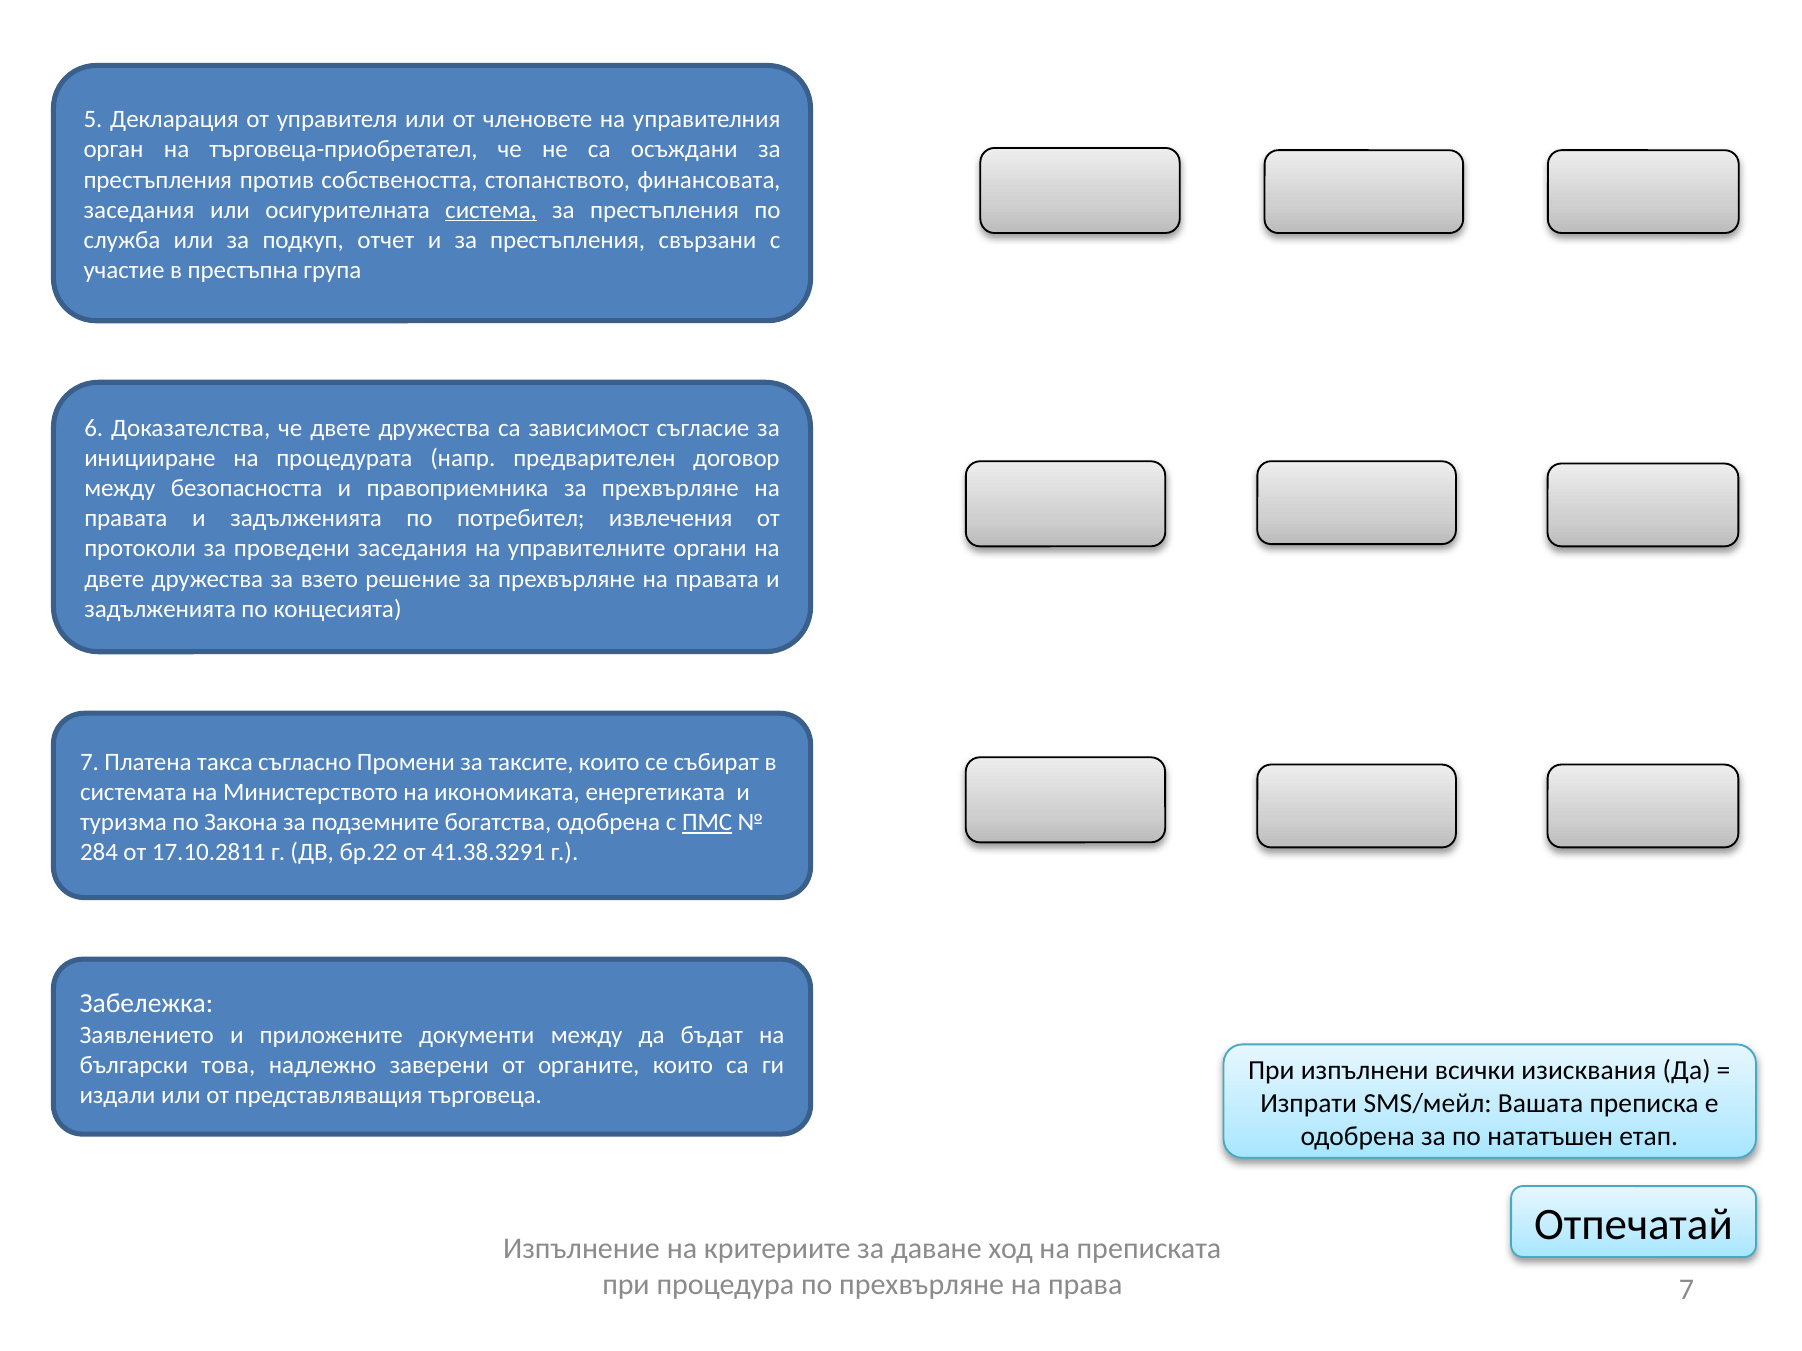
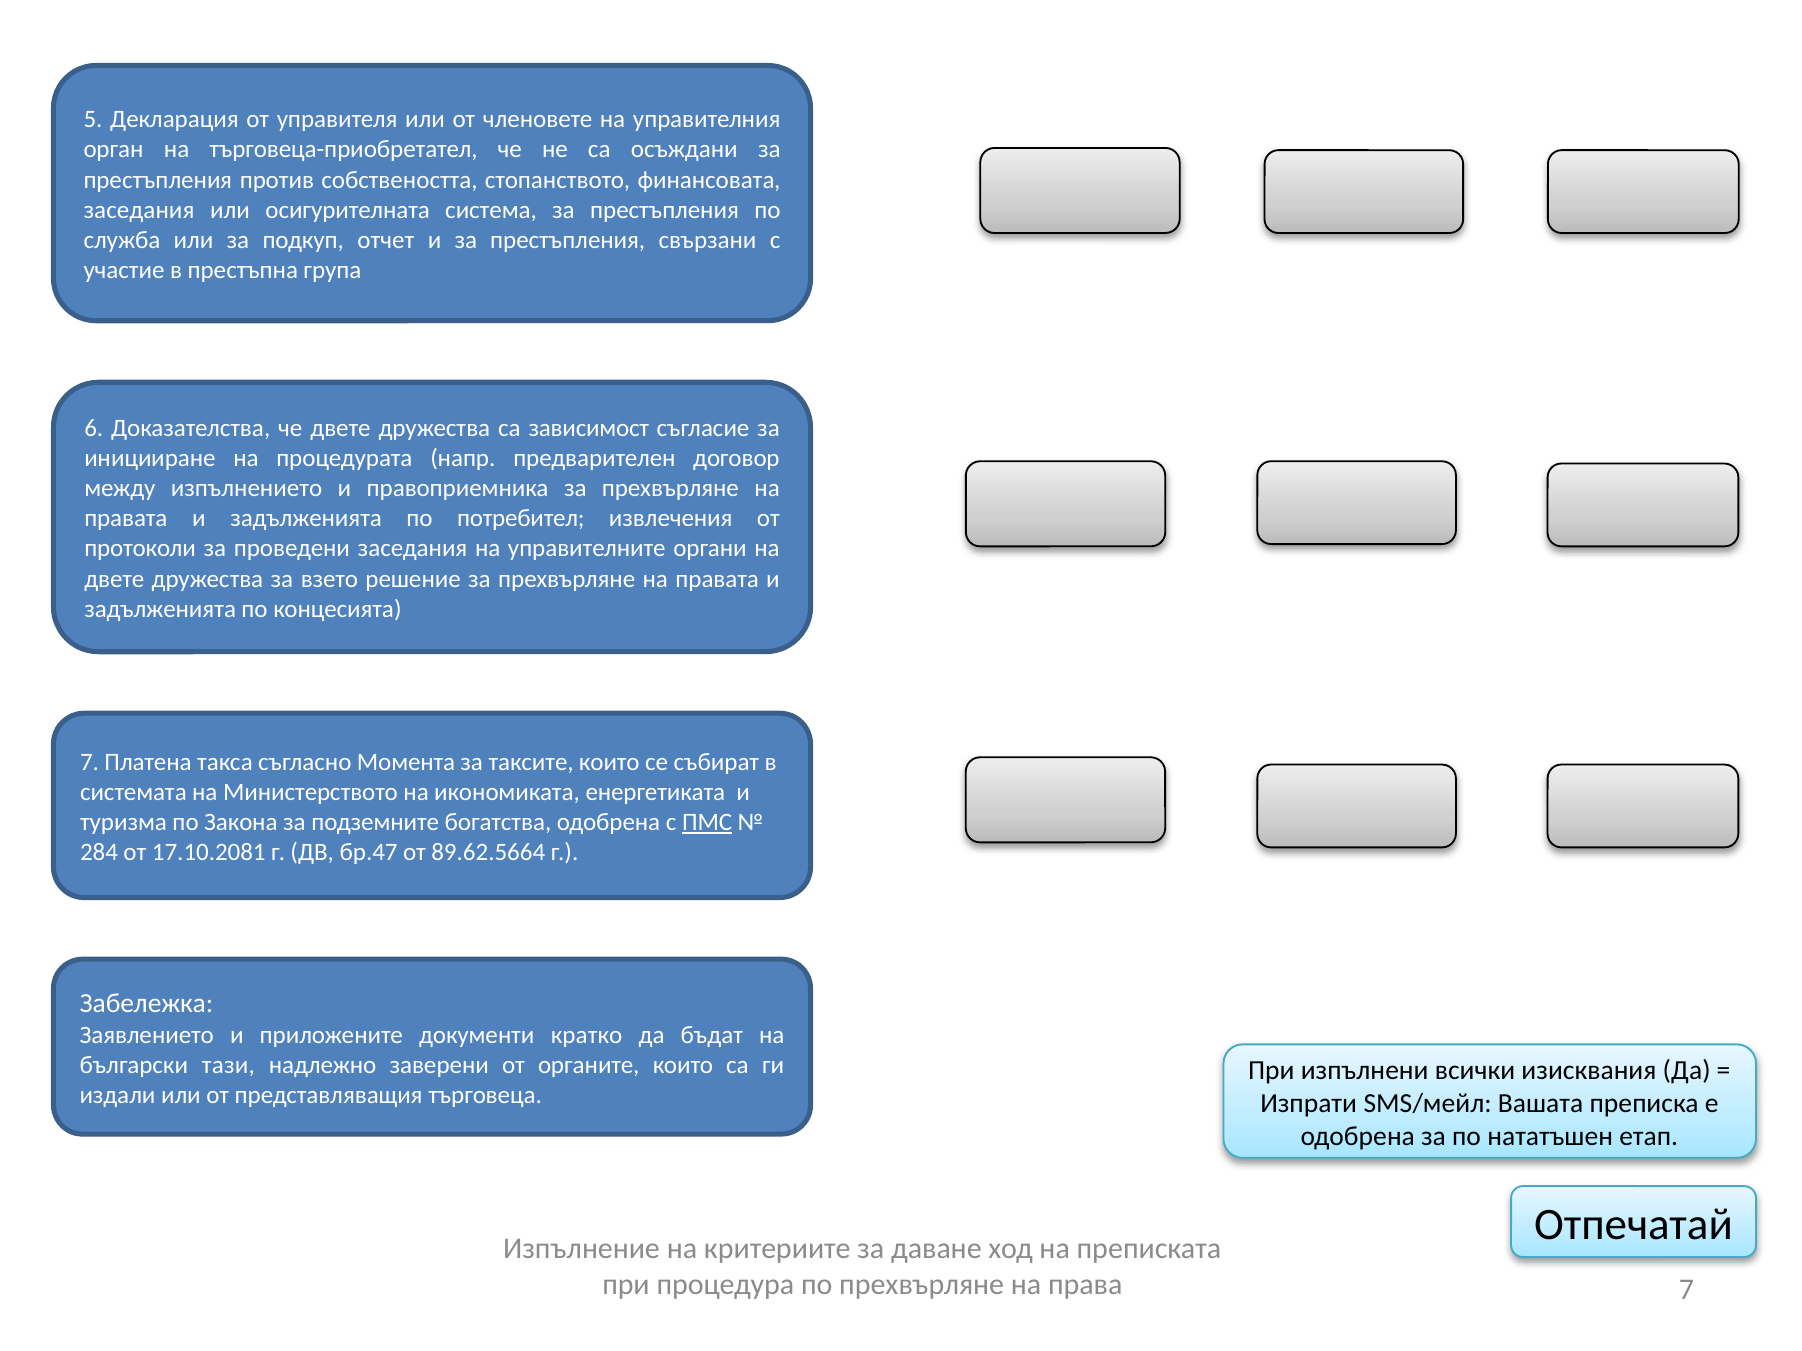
система underline: present -> none (491, 210)
безопасността: безопасността -> изпълнението (247, 489)
Промени: Промени -> Момента (406, 762)
17.10.2811: 17.10.2811 -> 17.10.2081 (209, 853)
бр.22: бр.22 -> бр.47 (369, 853)
41.38.3291: 41.38.3291 -> 89.62.5664 (488, 853)
документи между: между -> кратко (587, 1035)
това: това -> тази (228, 1065)
